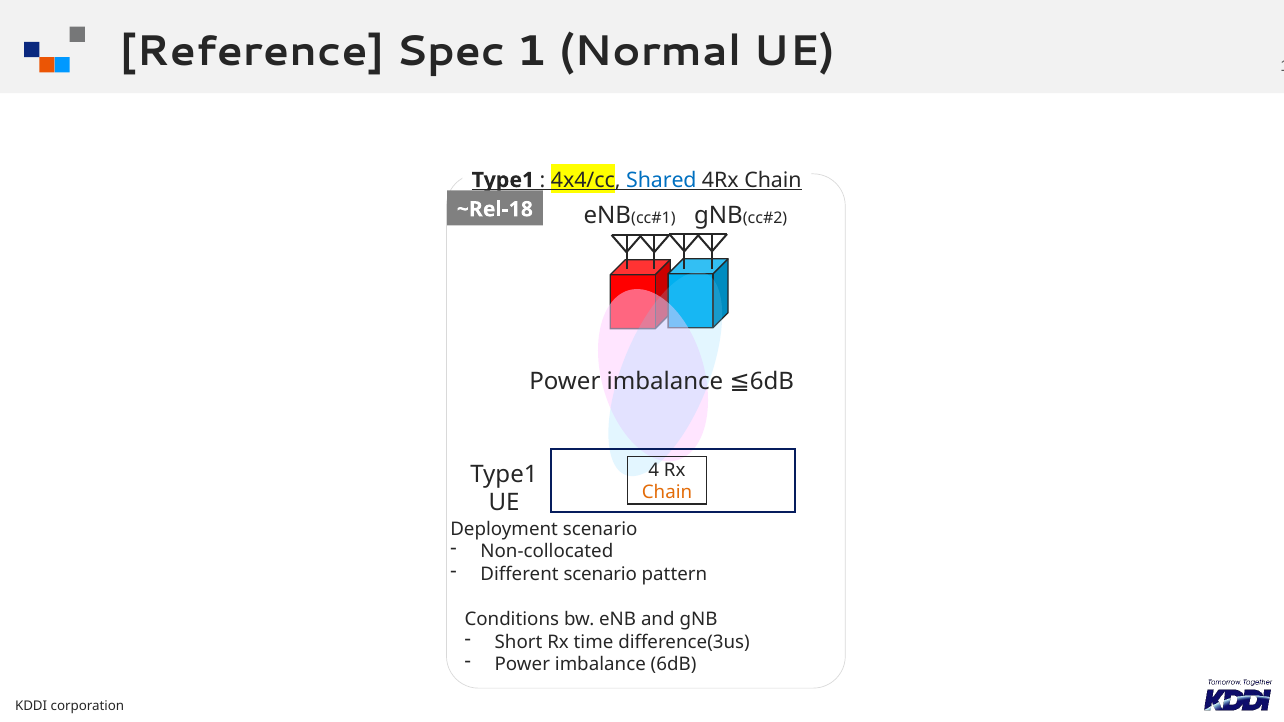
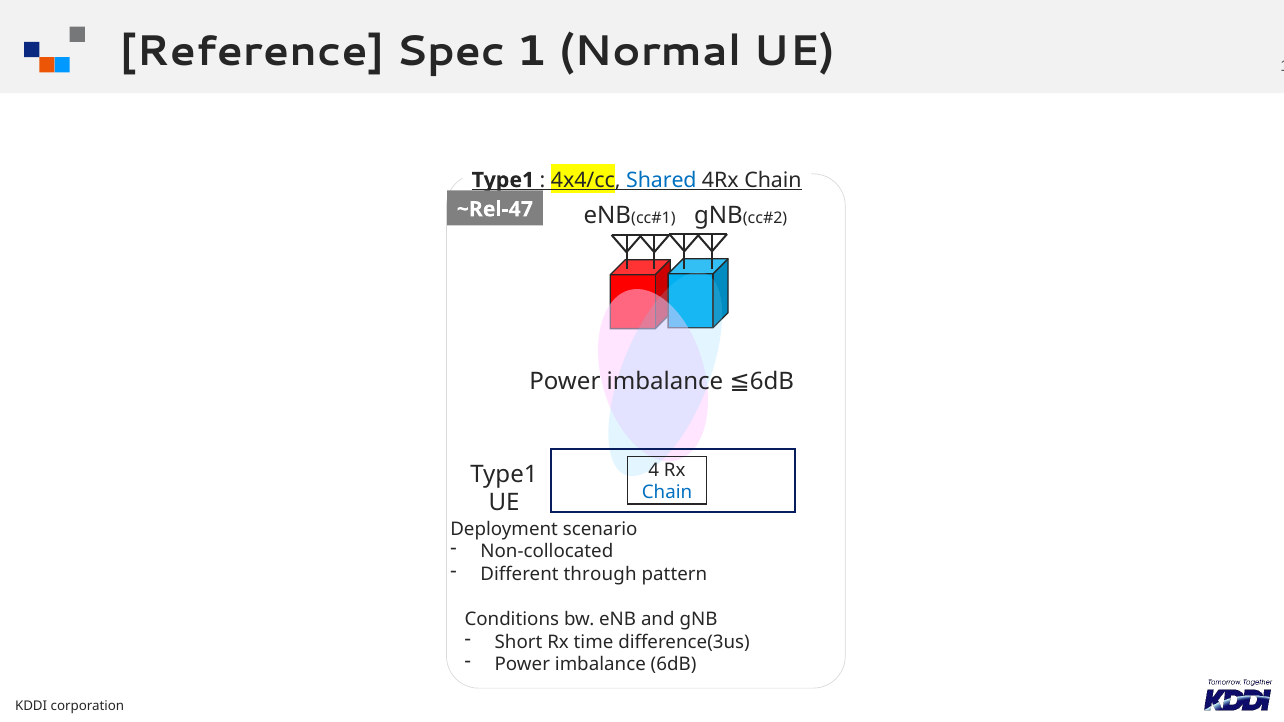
~Rel-18: ~Rel-18 -> ~Rel-47 (495, 209)
Chain colour: orange -> blue (667, 493)
Different scenario: scenario -> through (600, 574)
